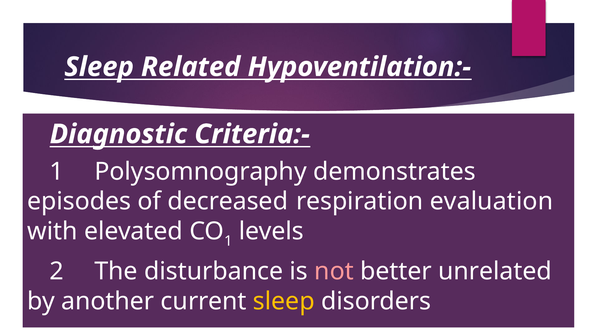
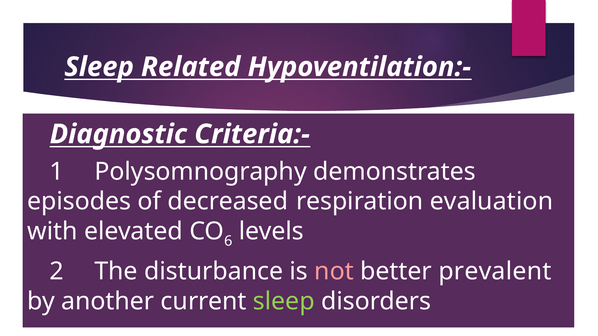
1: 1 -> 6 (228, 241)
unrelated: unrelated -> prevalent (495, 272)
sleep colour: yellow -> light green (284, 302)
